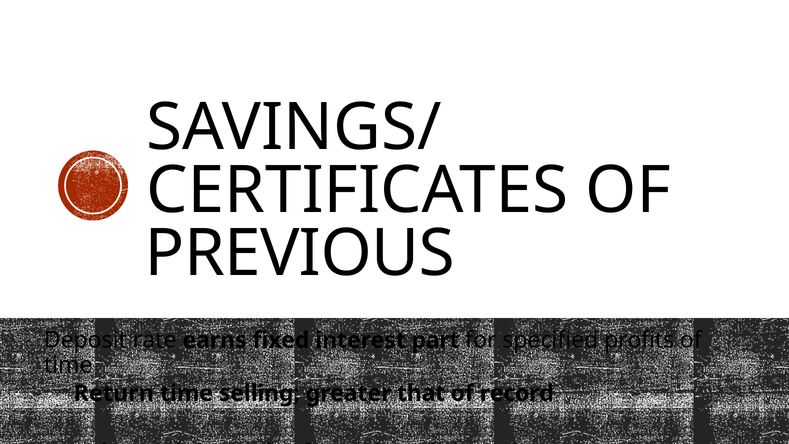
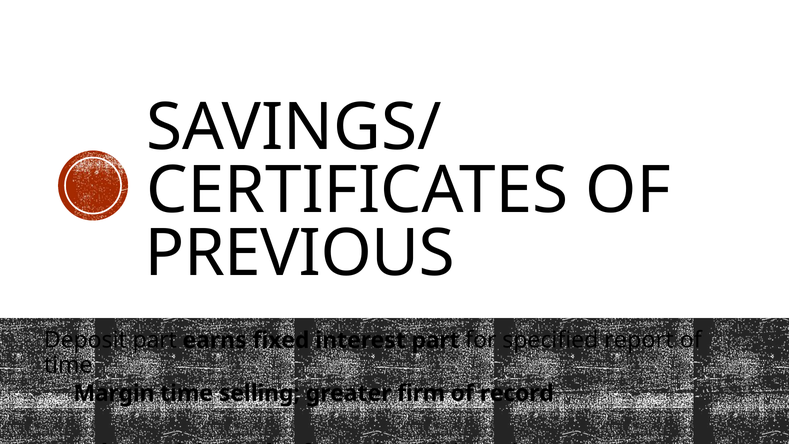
Deposit rate: rate -> part (155, 340)
profits: profits -> report (639, 340)
Return: Return -> Margin (114, 393)
that: that -> firm (421, 393)
